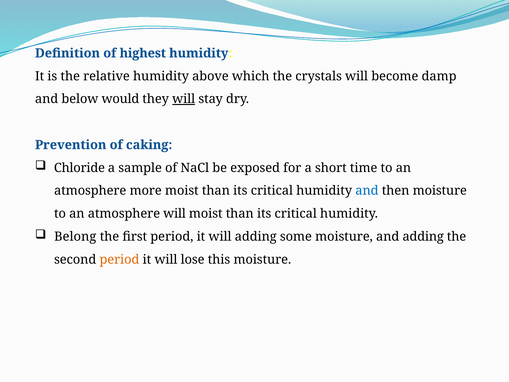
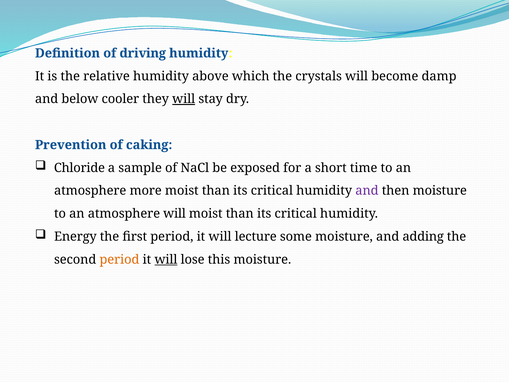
highest: highest -> driving (143, 53)
would: would -> cooler (120, 99)
and colour: blue -> purple (367, 191)
Belong: Belong -> Energy (75, 236)
will adding: adding -> lecture (256, 236)
will underline: none -> present (166, 259)
